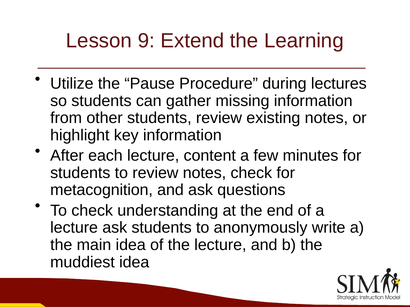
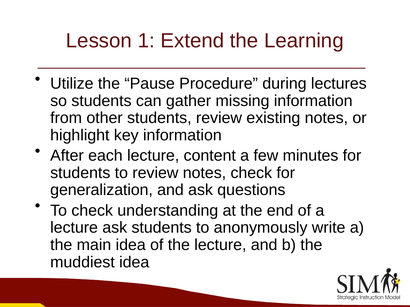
9: 9 -> 1 (146, 41)
metacognition: metacognition -> generalization (102, 190)
